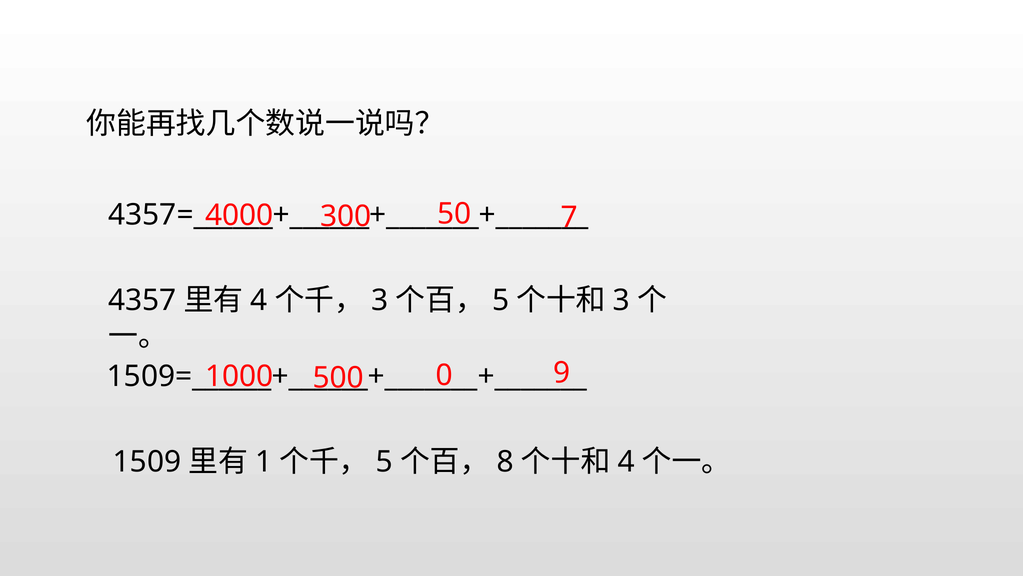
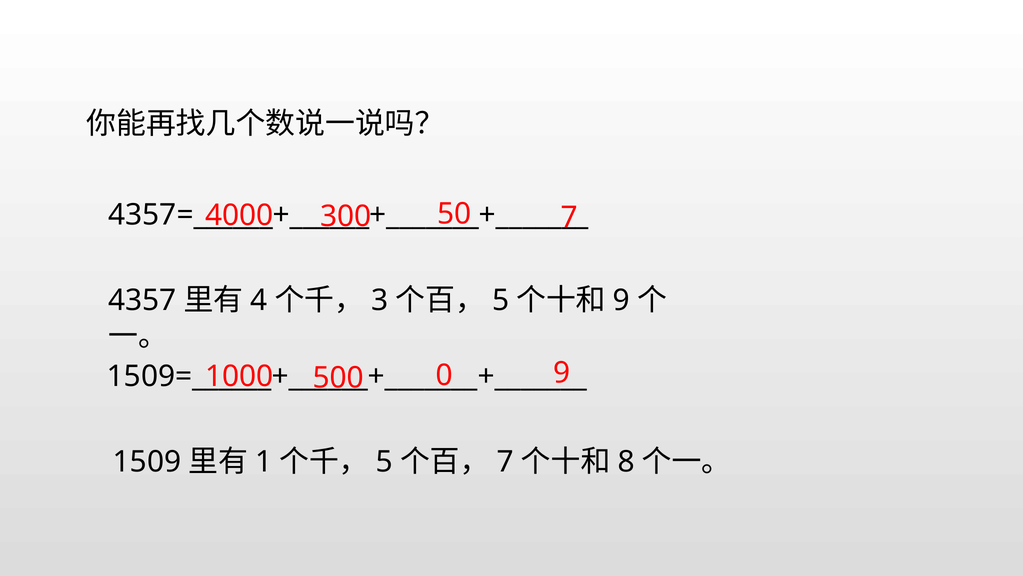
3: 3 -> 9 (621, 300)
8: 8 -> 7 (505, 461)
4: 4 -> 8 (626, 461)
